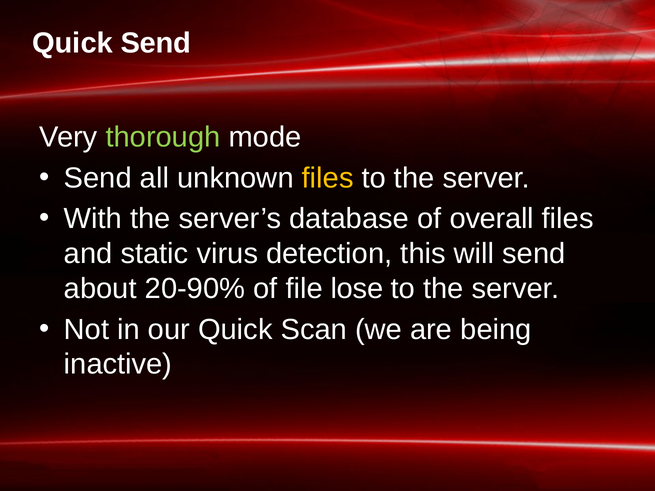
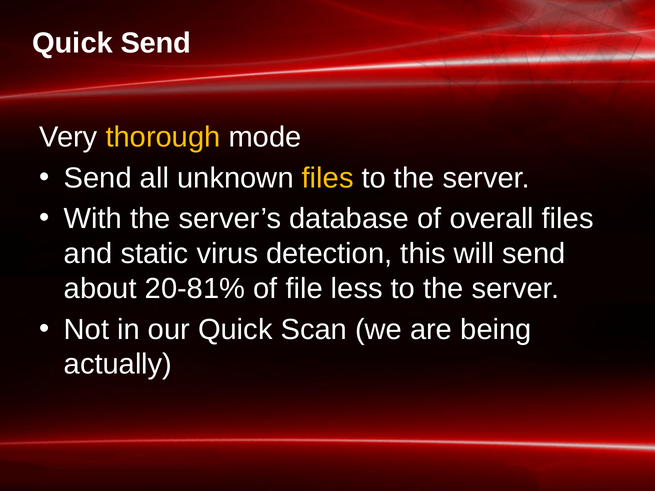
thorough colour: light green -> yellow (163, 137)
20-90%: 20-90% -> 20-81% (195, 289)
lose: lose -> less (357, 289)
inactive: inactive -> actually (118, 365)
